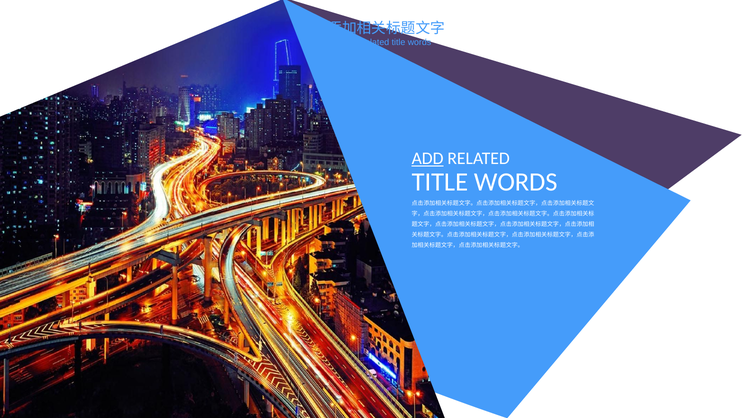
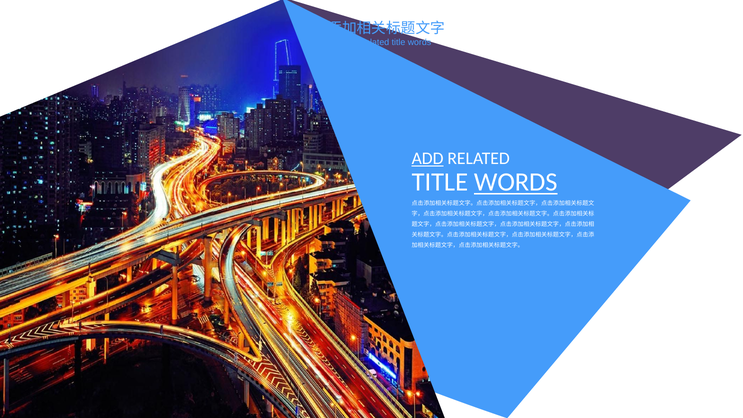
WORDS underline: none -> present (516, 182)
